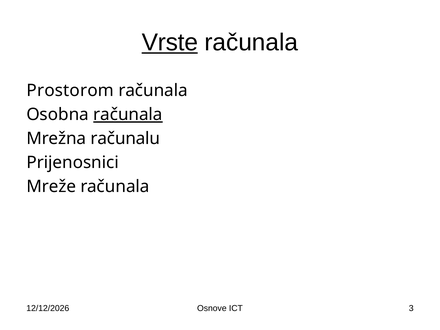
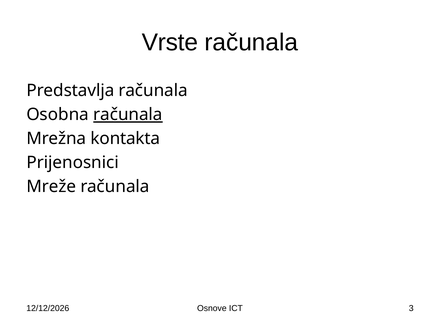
Vrste underline: present -> none (170, 42)
Prostorom: Prostorom -> Predstavlja (70, 91)
računalu: računalu -> kontakta (125, 139)
